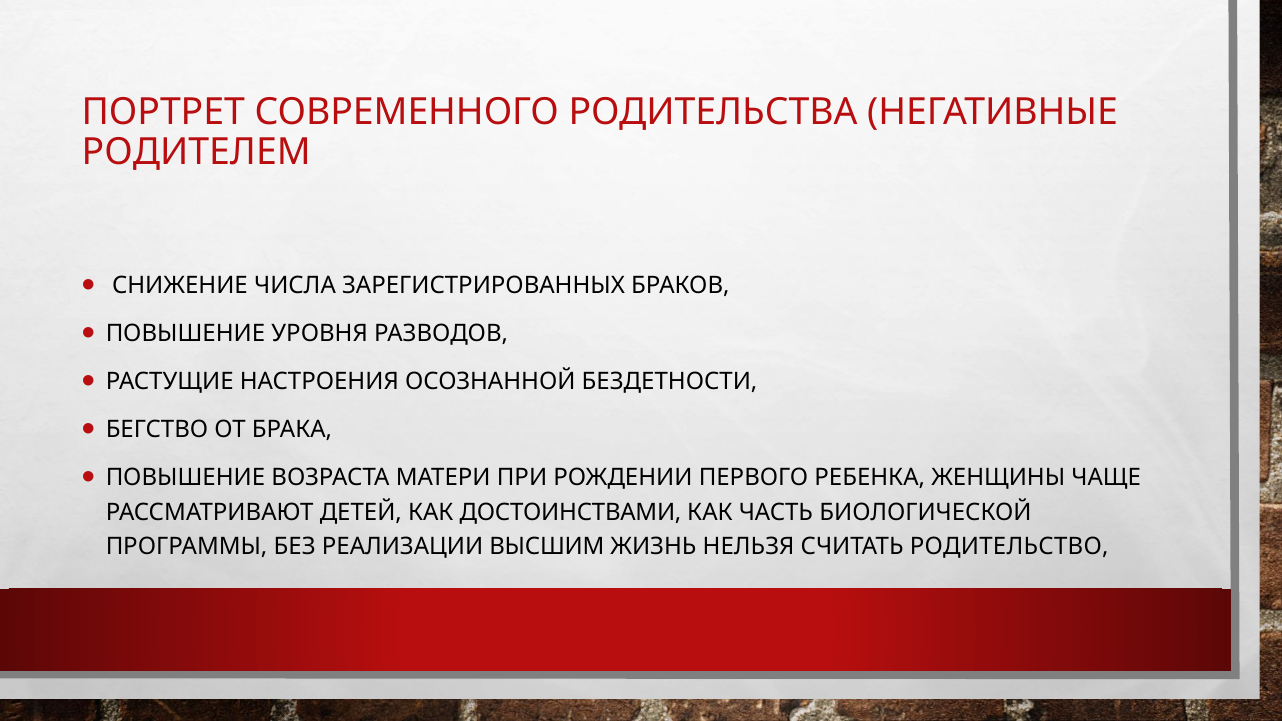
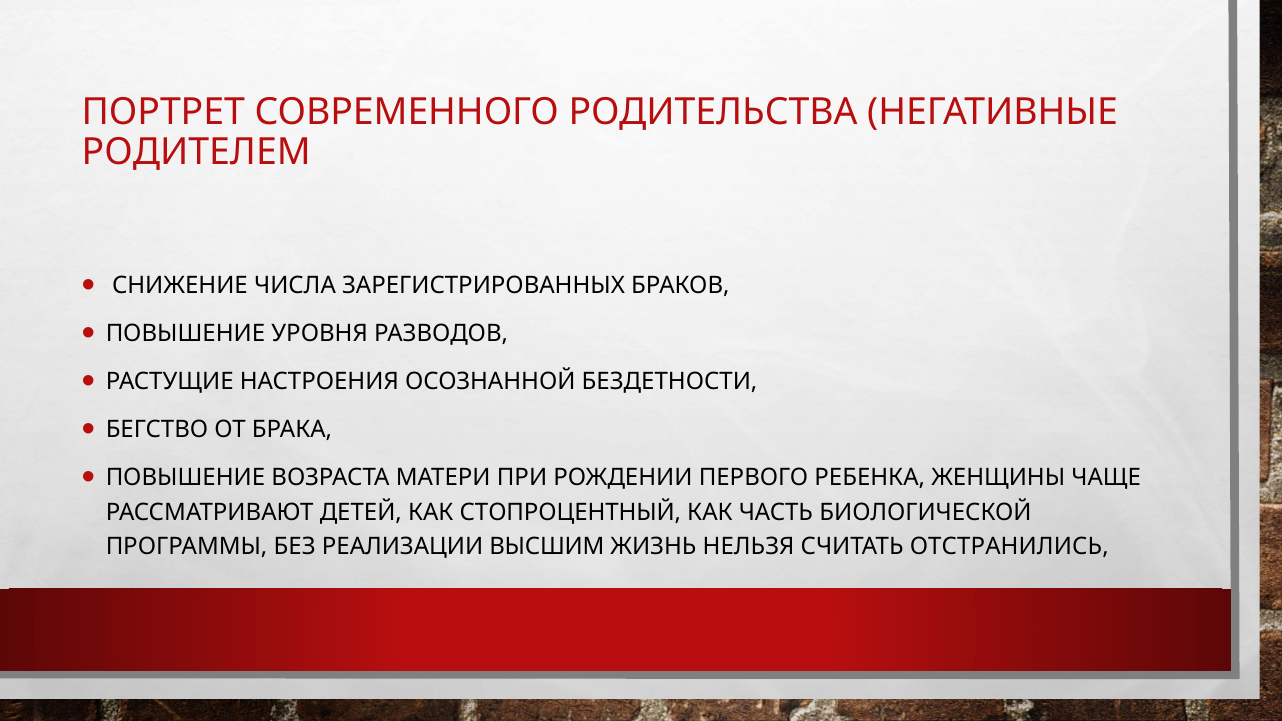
ДОСТОИНСТВАМИ: ДОСТОИНСТВАМИ -> СТОПРОЦЕНТНЫЙ (570, 512)
РОДИТЕЛЬСТВО: РОДИТЕЛЬСТВО -> ОТСТРАНИЛИСЬ (1009, 547)
